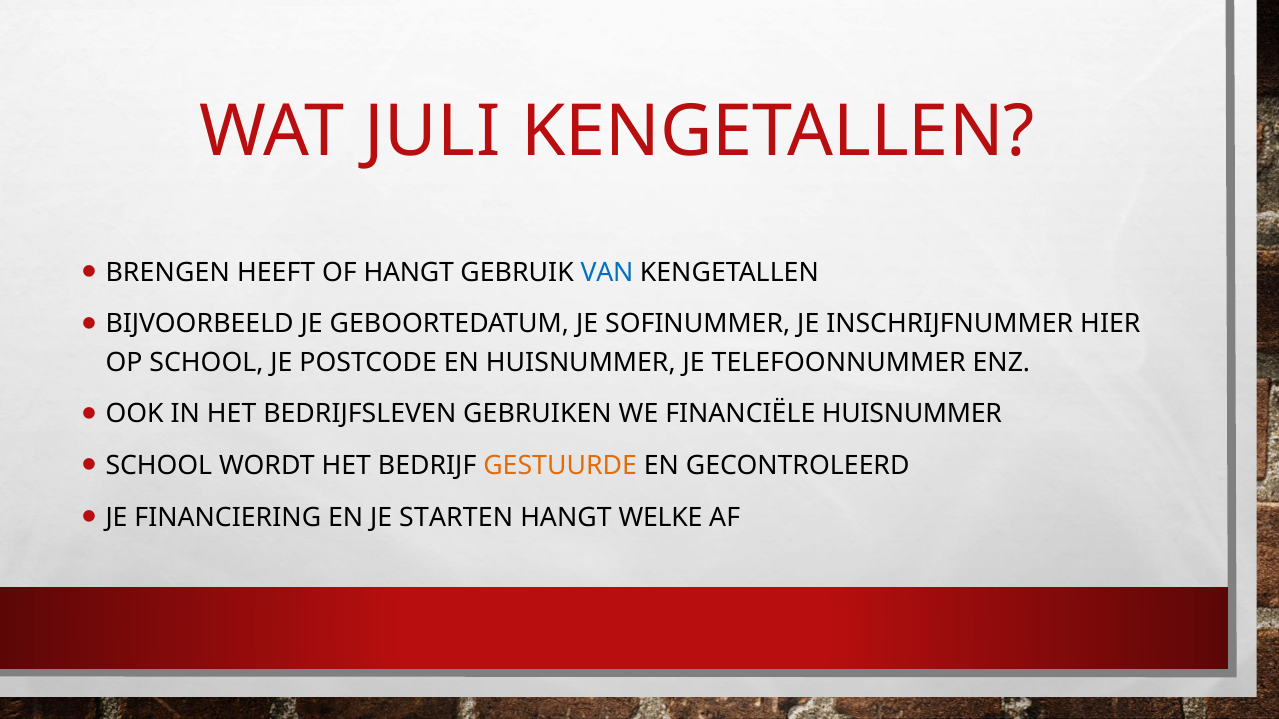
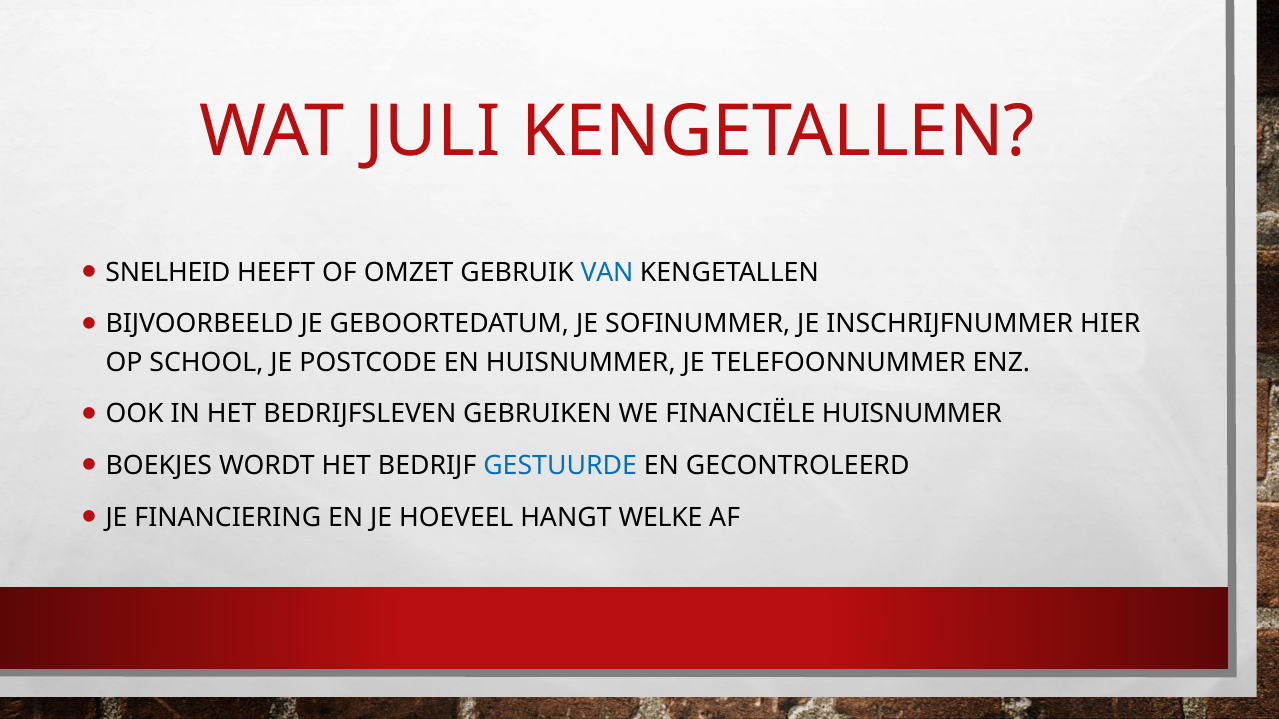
BRENGEN: BRENGEN -> SNELHEID (168, 273)
OF HANGT: HANGT -> OMZET (409, 273)
SCHOOL: SCHOOL -> BOEKJES (159, 466)
GESTUURDE colour: orange -> blue (560, 466)
STARTEN: STARTEN -> HOEVEEL (456, 518)
